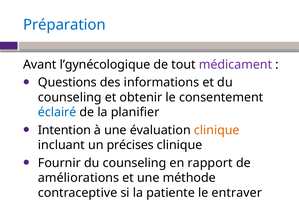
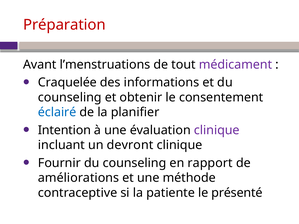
Préparation colour: blue -> red (64, 25)
l’gynécologique: l’gynécologique -> l’menstruations (105, 65)
Questions: Questions -> Craquelée (67, 83)
clinique colour: orange -> purple (217, 130)
précises: précises -> devront (130, 145)
entraver: entraver -> présenté (237, 193)
